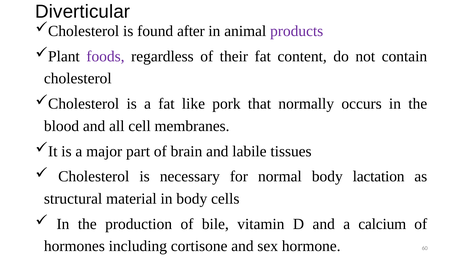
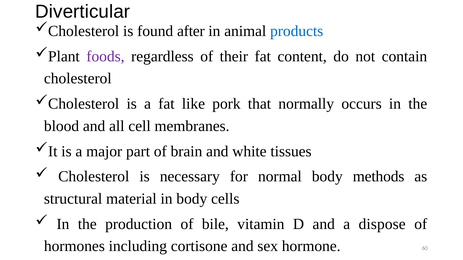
products colour: purple -> blue (297, 31)
labile: labile -> white (249, 152)
lactation: lactation -> methods (379, 177)
calcium: calcium -> dispose (382, 224)
